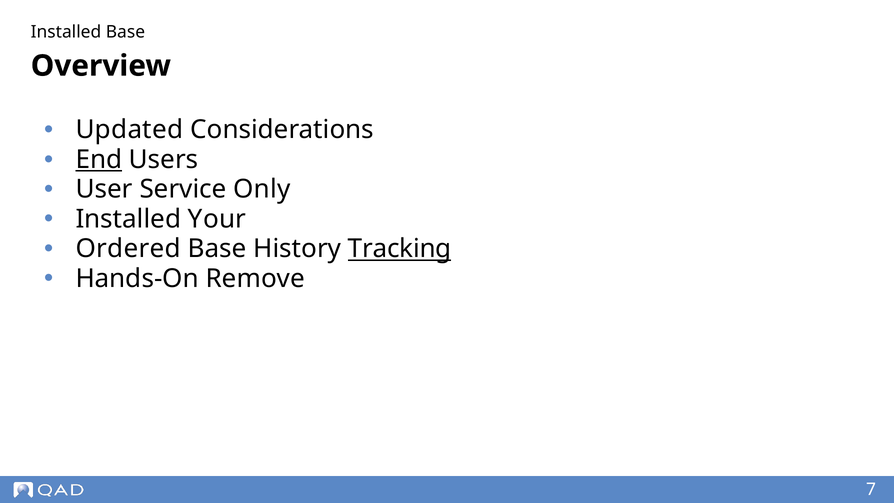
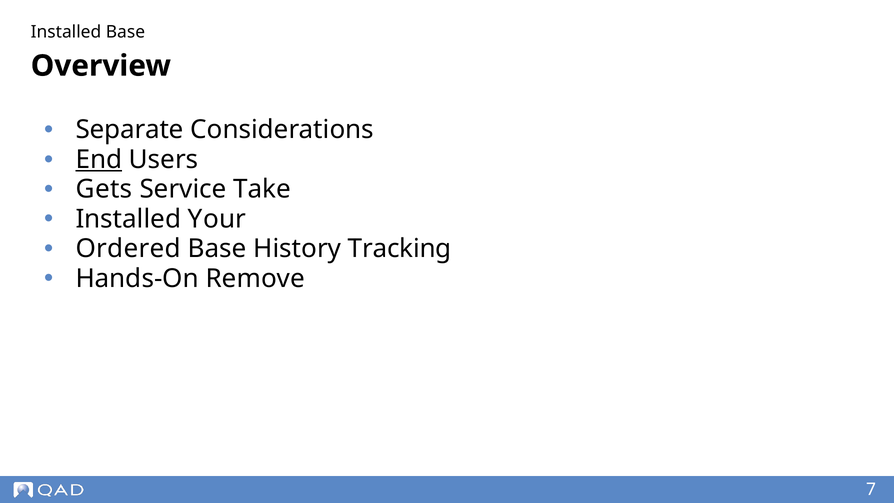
Updated: Updated -> Separate (130, 130)
User: User -> Gets (104, 189)
Only: Only -> Take (262, 189)
Tracking underline: present -> none (400, 249)
